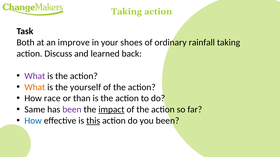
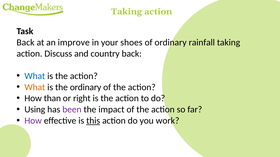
Both: Both -> Back (26, 43)
learned: learned -> country (105, 54)
What colour: purple -> blue (35, 76)
the yourself: yourself -> ordinary (86, 87)
race: race -> than (52, 99)
than: than -> right (82, 99)
Same: Same -> Using (35, 110)
impact underline: present -> none (111, 110)
How colour: blue -> purple (33, 121)
you been: been -> work (168, 121)
